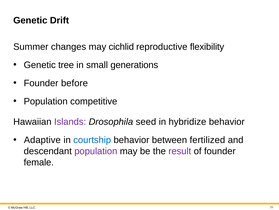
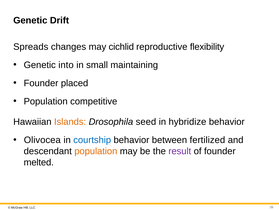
Summer: Summer -> Spreads (31, 47)
tree: tree -> into (66, 65)
generations: generations -> maintaining (134, 65)
before: before -> placed (75, 83)
Islands colour: purple -> orange (70, 121)
Adaptive: Adaptive -> Olivocea (42, 140)
population colour: purple -> orange (96, 151)
female: female -> melted (39, 162)
